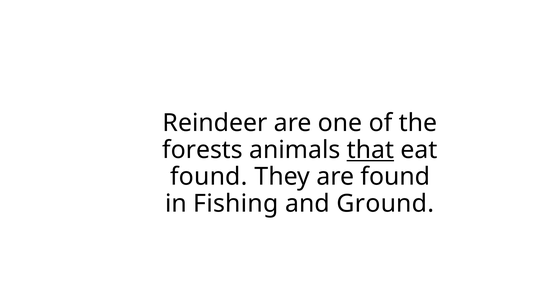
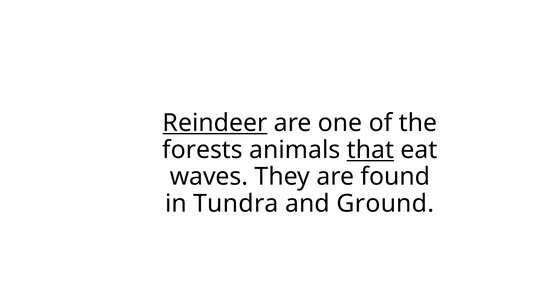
Reindeer underline: none -> present (215, 123)
found: found -> waves (209, 177)
Fishing: Fishing -> Tundra (236, 204)
